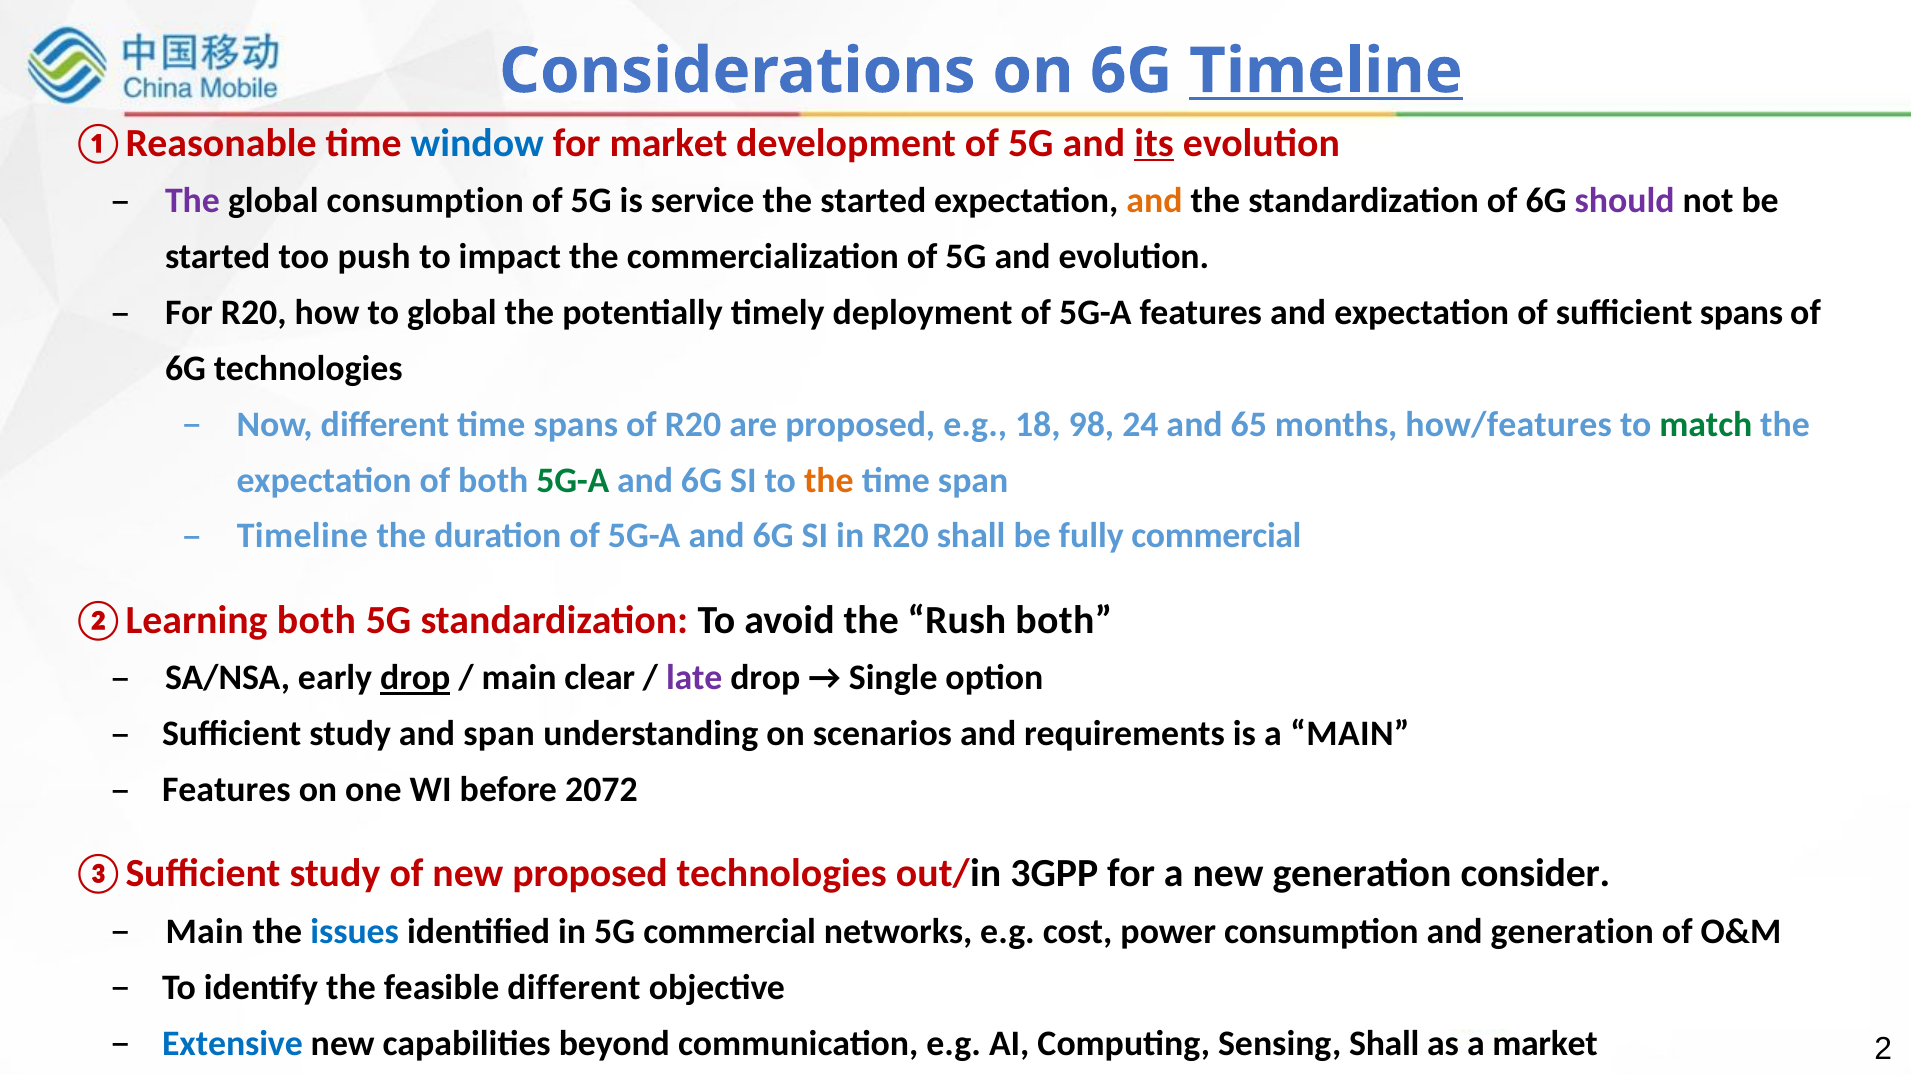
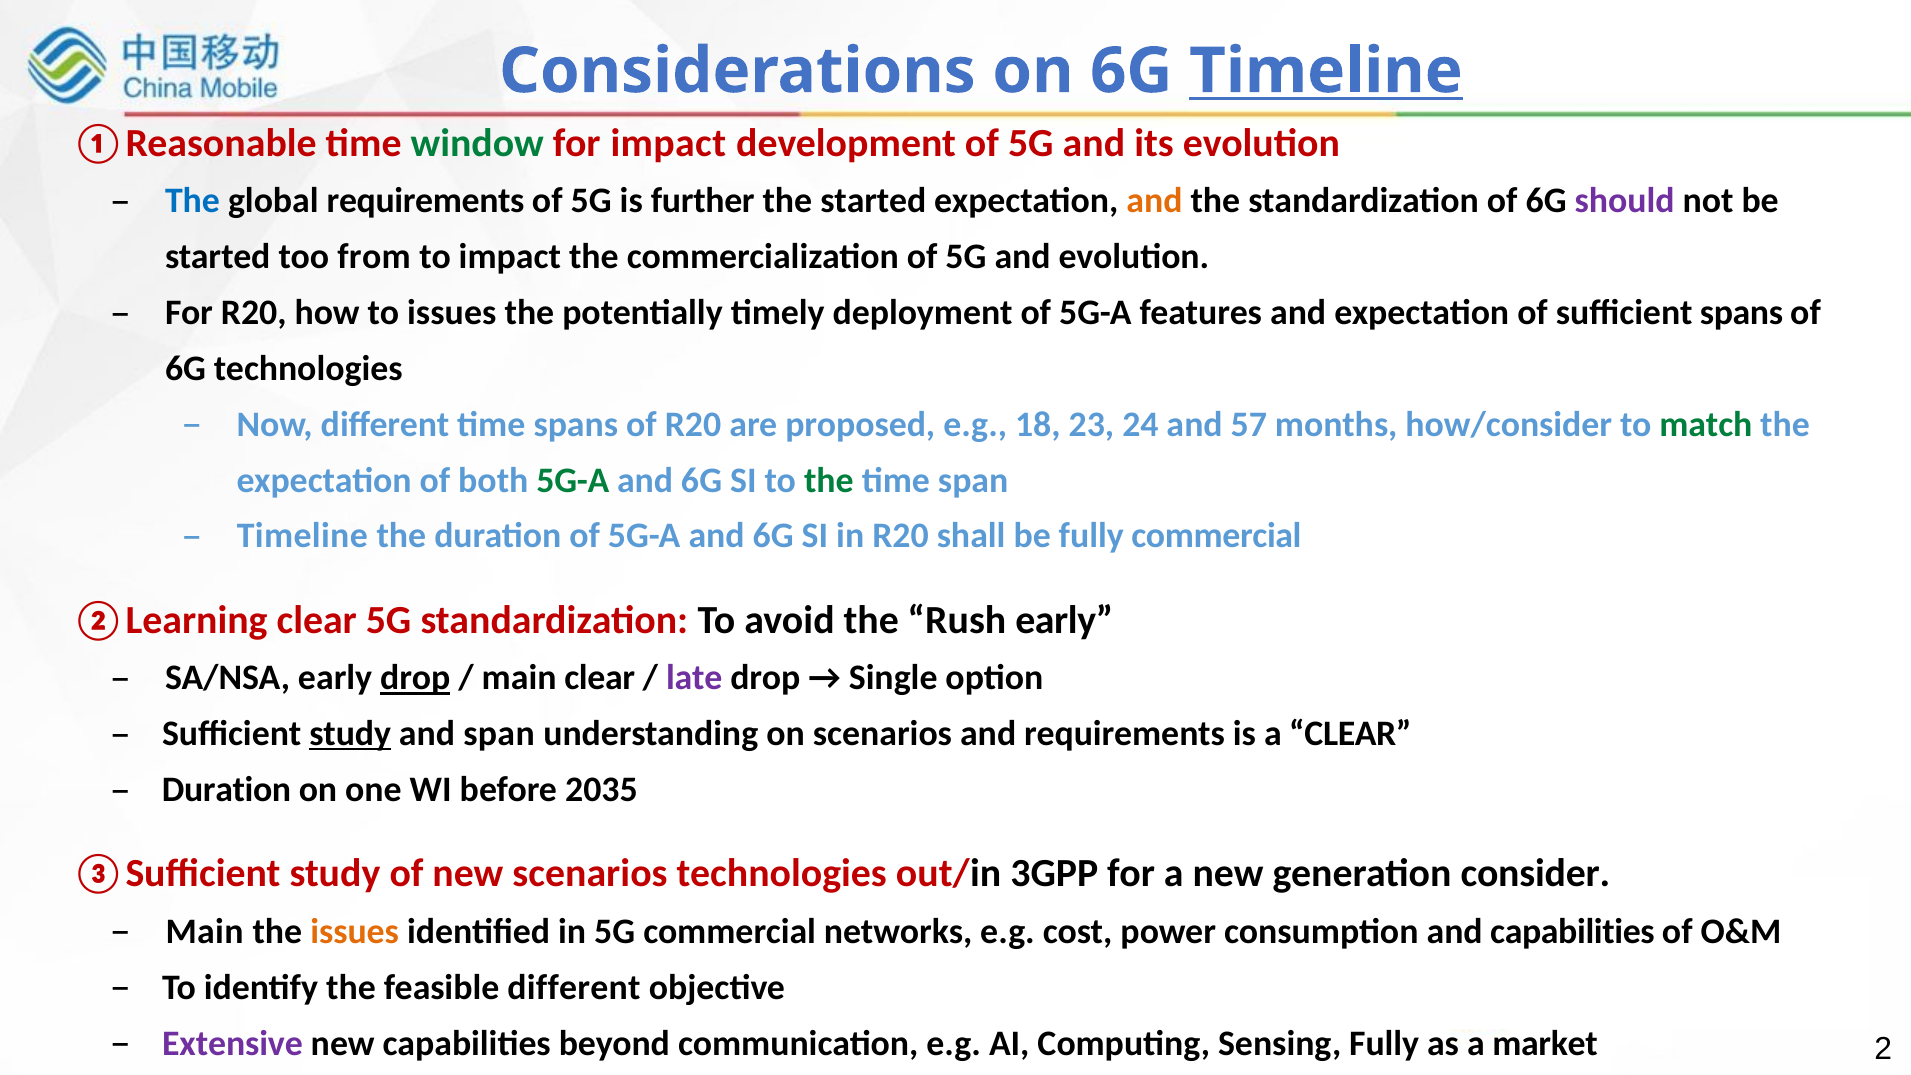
window colour: blue -> green (477, 143)
for market: market -> impact (668, 143)
its underline: present -> none (1154, 143)
The colour: purple -> blue (192, 201)
global consumption: consumption -> requirements (426, 201)
service: service -> further (703, 201)
push: push -> from (374, 257)
to global: global -> issues (452, 313)
98: 98 -> 23 (1091, 424)
65: 65 -> 57 (1249, 424)
how/features: how/features -> how/consider (1509, 424)
the colour: orange -> green (829, 480)
both: both -> clear (317, 620)
Rush both: both -> early (1064, 620)
study underline: none -> present (350, 734)
a MAIN: MAIN -> CLEAR (1350, 734)
Features: Features -> Duration (227, 790)
2072: 2072 -> 2035 (601, 790)
new proposed: proposed -> scenarios (590, 874)
issues colour: blue -> orange (355, 932)
and generation: generation -> capabilities (1572, 932)
Extensive colour: blue -> purple (232, 1043)
Sensing Shall: Shall -> Fully (1384, 1043)
